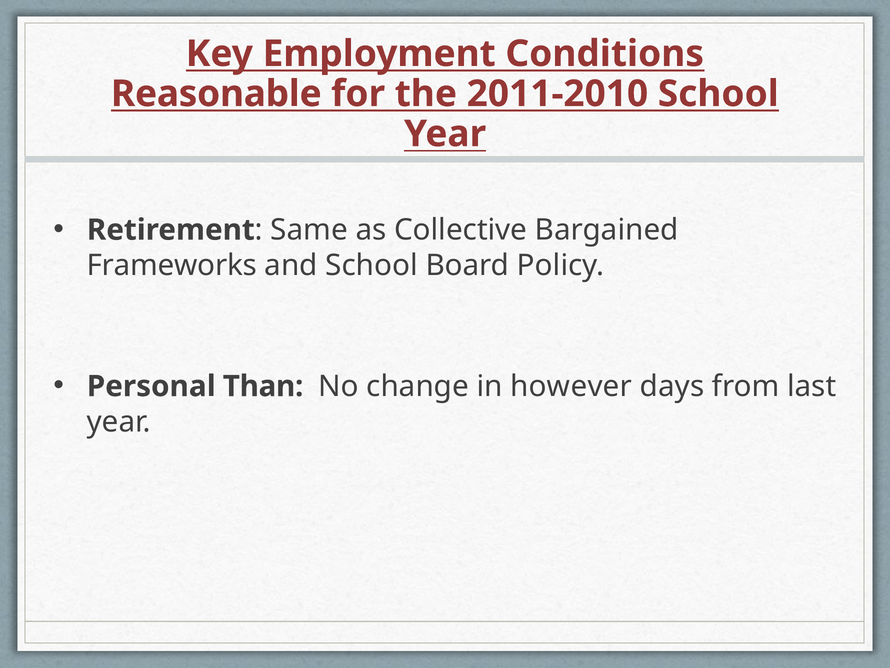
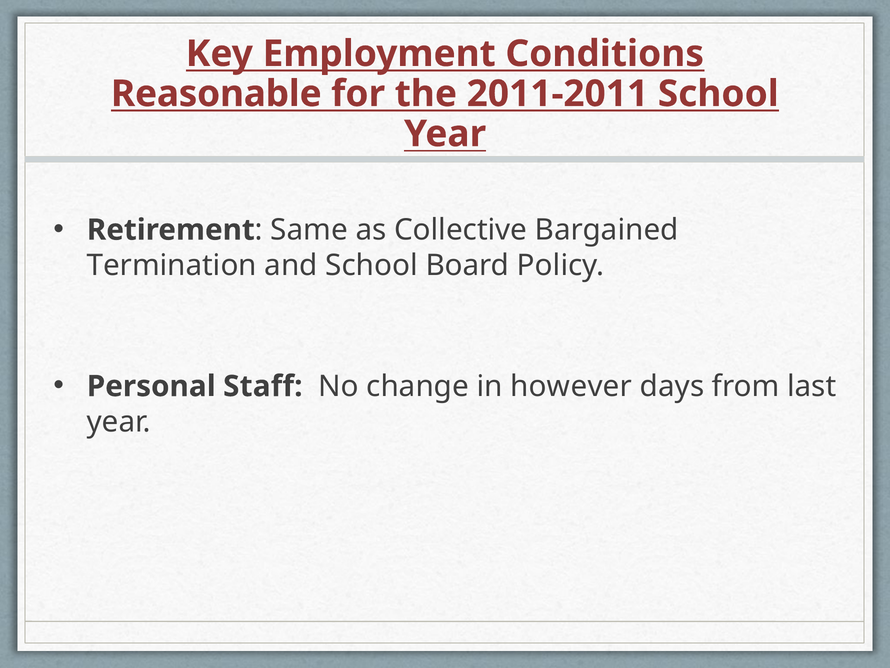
2011-2010: 2011-2010 -> 2011-2011 (557, 94)
Frameworks: Frameworks -> Termination (172, 265)
Than: Than -> Staff (263, 386)
